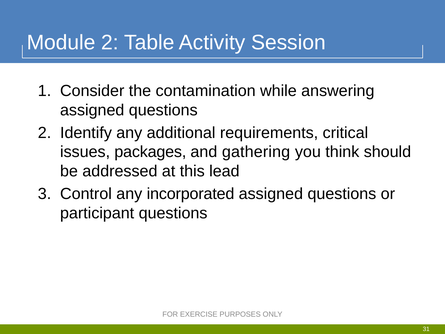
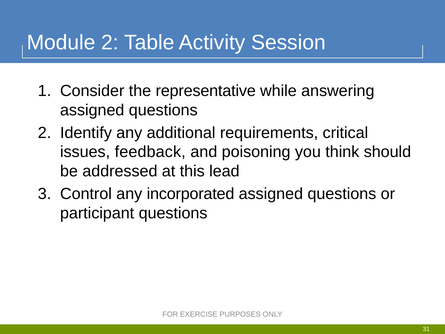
contamination: contamination -> representative (206, 91)
packages: packages -> feedback (150, 152)
gathering: gathering -> poisoning (256, 152)
